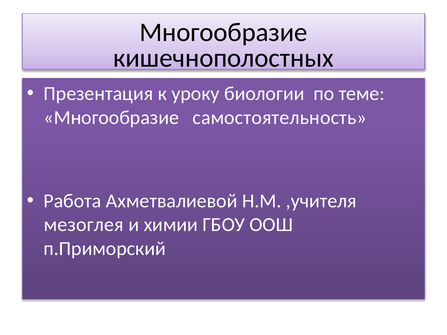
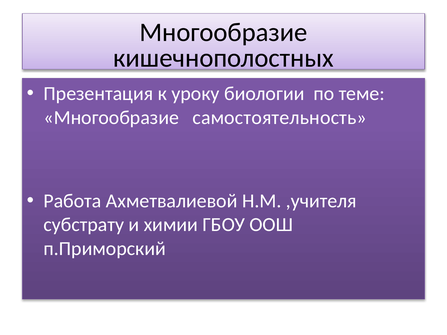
мезоглея: мезоглея -> субстрату (84, 225)
